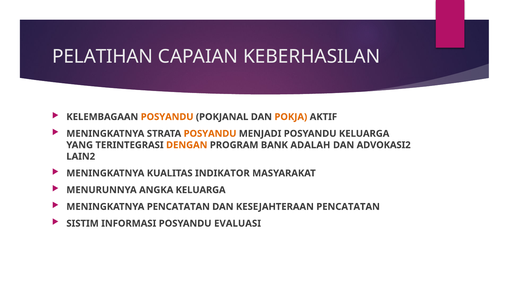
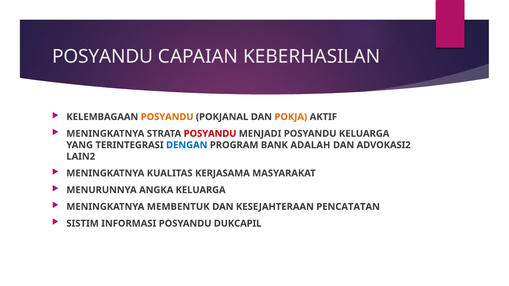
PELATIHAN: PELATIHAN -> POSYANDU (103, 57)
POSYANDU colour: orange -> red (210, 134)
DENGAN colour: orange -> blue (187, 145)
INDIKATOR: INDIKATOR -> KERJASAMA (222, 173)
MENINGKATNYA PENCATATAN: PENCATATAN -> MEMBENTUK (178, 207)
EVALUASI: EVALUASI -> DUKCAPIL (238, 224)
